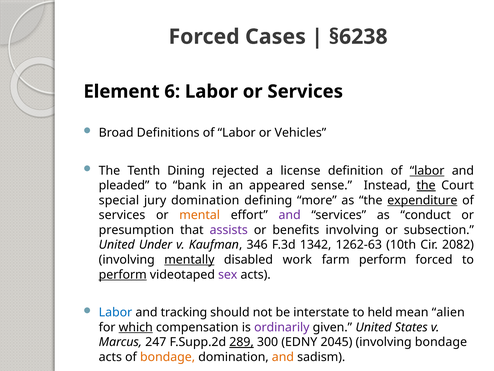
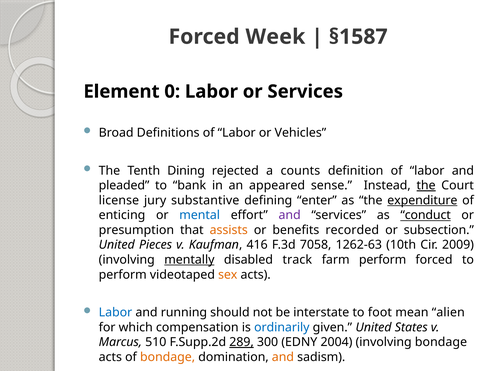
Cases: Cases -> Week (275, 37)
§6238: §6238 -> §1587 (358, 37)
6: 6 -> 0 (172, 91)
license: license -> counts (300, 170)
labor underline: present -> none (427, 170)
special: special -> license (119, 200)
jury domination: domination -> substantive (205, 200)
more: more -> enter (317, 200)
services: services -> enticing (122, 215)
mental colour: orange -> blue (200, 215)
conduct underline: none -> present (426, 215)
assists colour: purple -> orange (229, 230)
benefits involving: involving -> recorded (352, 230)
Under: Under -> Pieces (156, 245)
346: 346 -> 416 (257, 245)
1342: 1342 -> 7058 (316, 245)
2082: 2082 -> 2009 (458, 245)
work: work -> track (297, 259)
perform underline: present -> none (123, 274)
sex colour: purple -> orange (228, 274)
tracking: tracking -> running (184, 312)
held: held -> foot (380, 312)
which underline: present -> none (136, 327)
ordinarily colour: purple -> blue (282, 327)
247: 247 -> 510 (156, 342)
2045: 2045 -> 2004 (336, 342)
